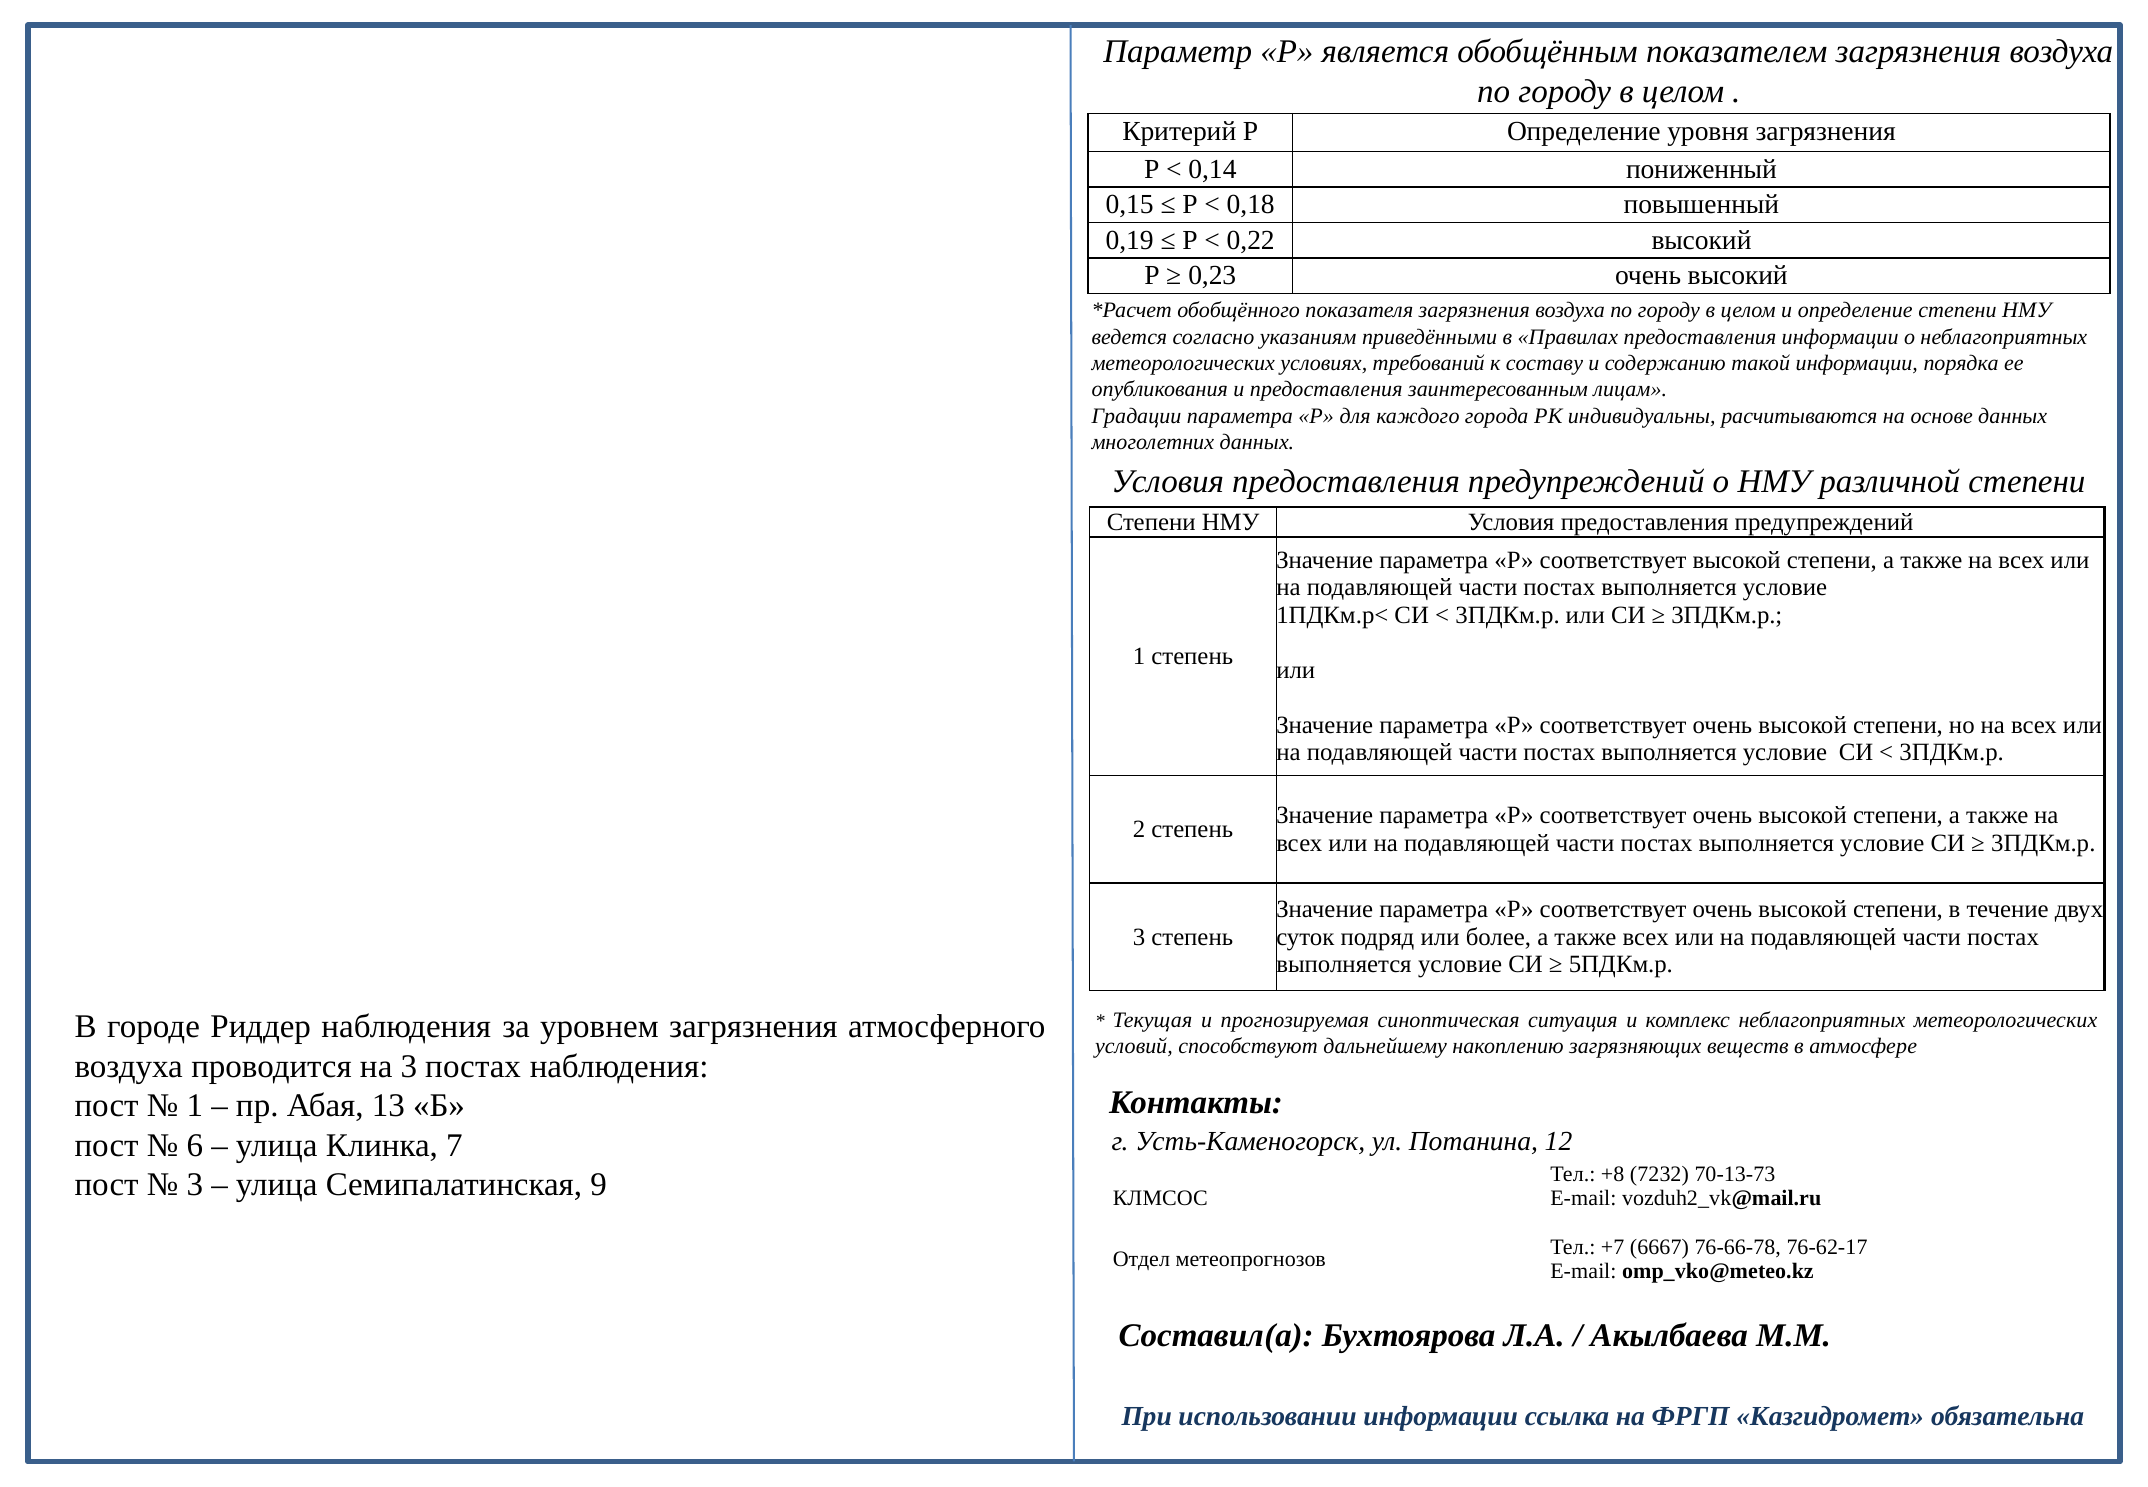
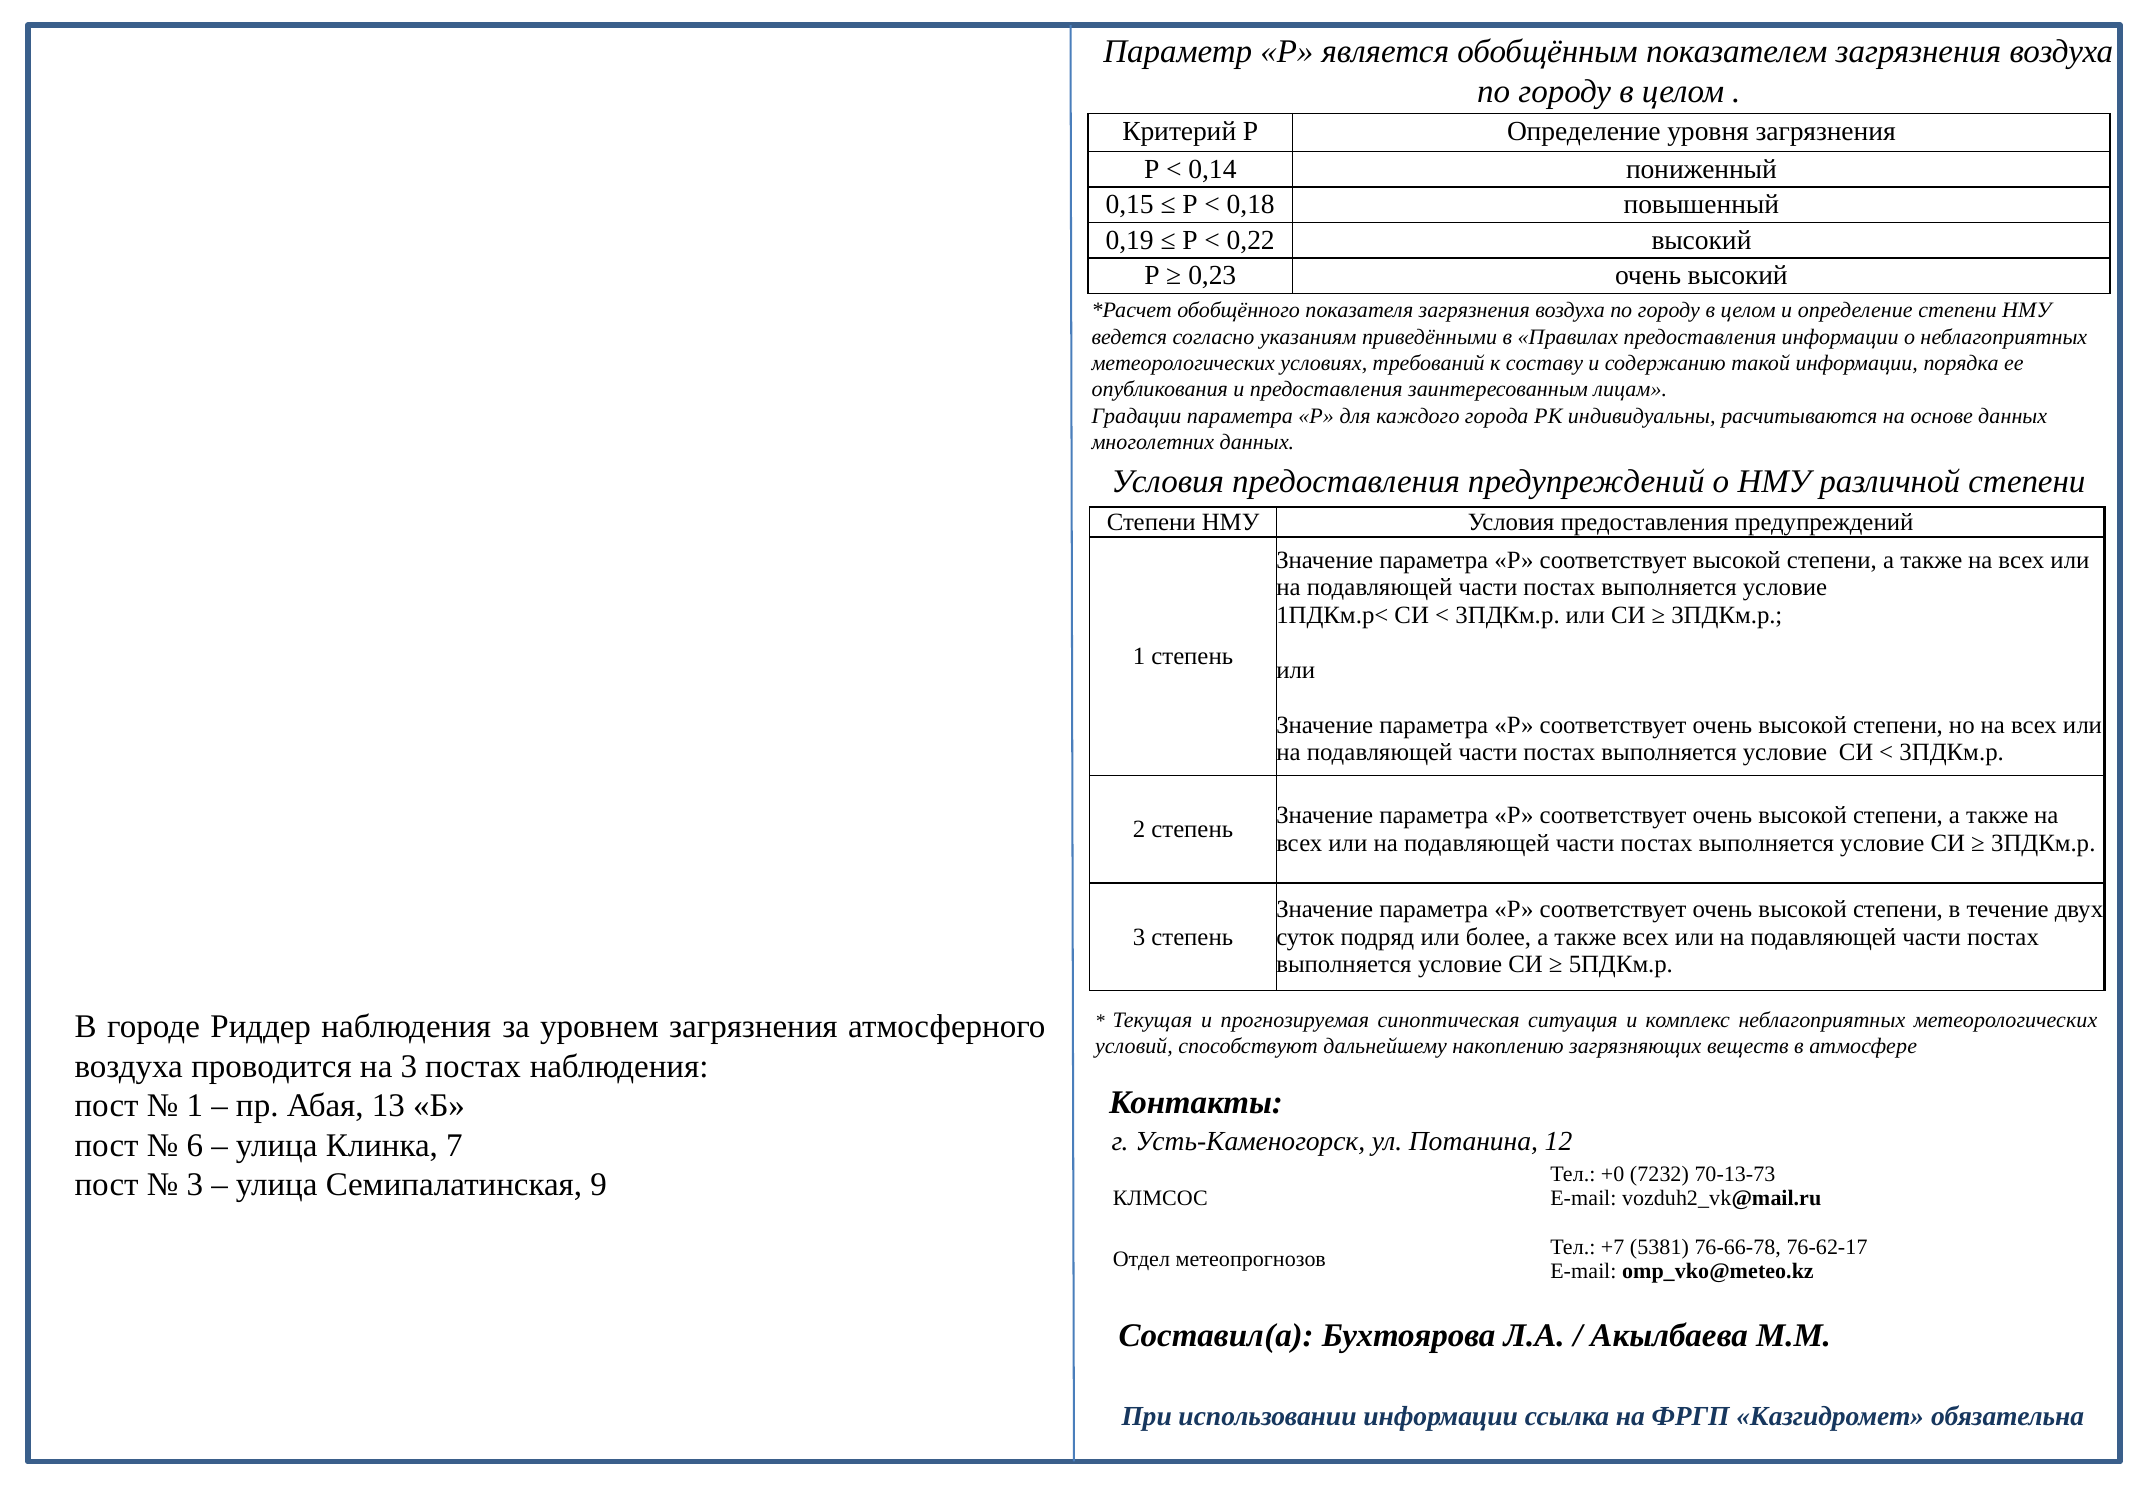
+8: +8 -> +0 (1613, 1174)
6667: 6667 -> 5381 (1659, 1247)
